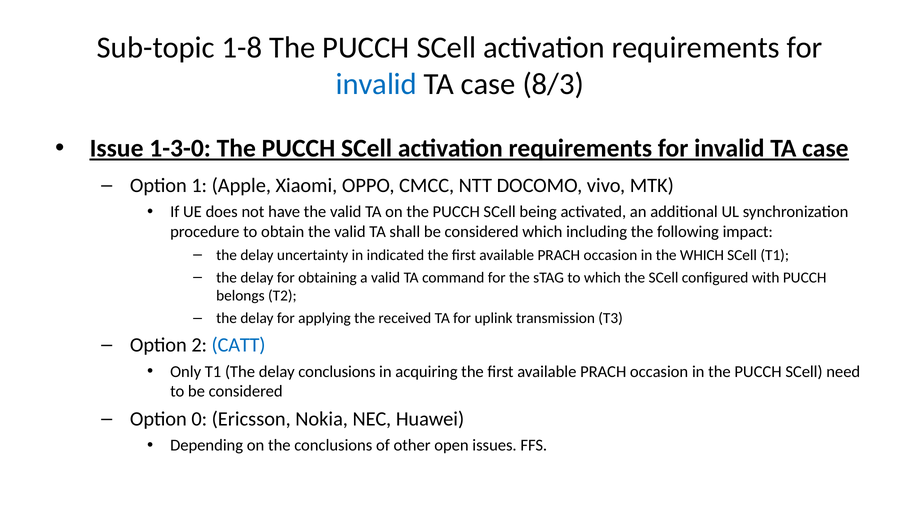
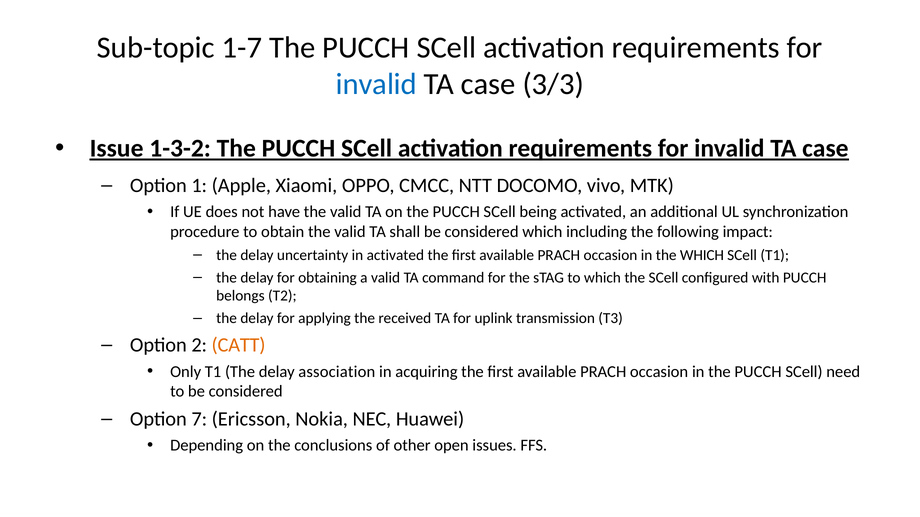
1-8: 1-8 -> 1-7 (242, 48)
8/3: 8/3 -> 3/3 (553, 84)
1-3-0: 1-3-0 -> 1-3-2 (180, 149)
in indicated: indicated -> activated (395, 255)
CATT colour: blue -> orange (239, 346)
delay conclusions: conclusions -> association (337, 372)
0: 0 -> 7 (199, 420)
